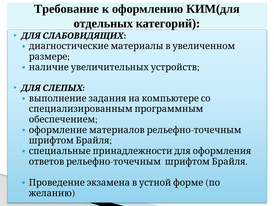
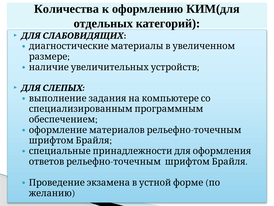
Требование: Требование -> Количества (67, 9)
